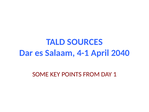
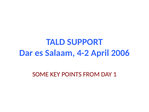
SOURCES: SOURCES -> SUPPORT (85, 42)
4-1: 4-1 -> 4-2 (83, 53)
2040: 2040 -> 2006 (120, 53)
